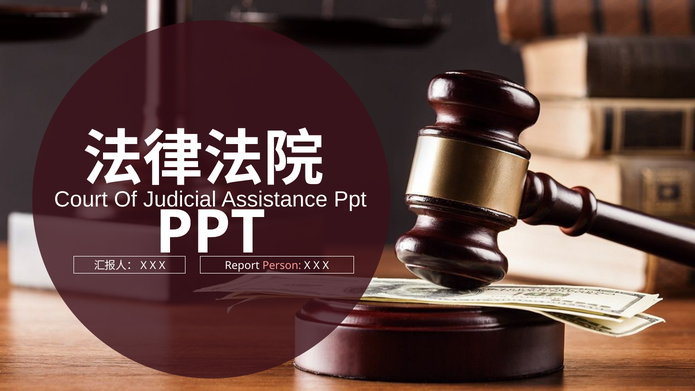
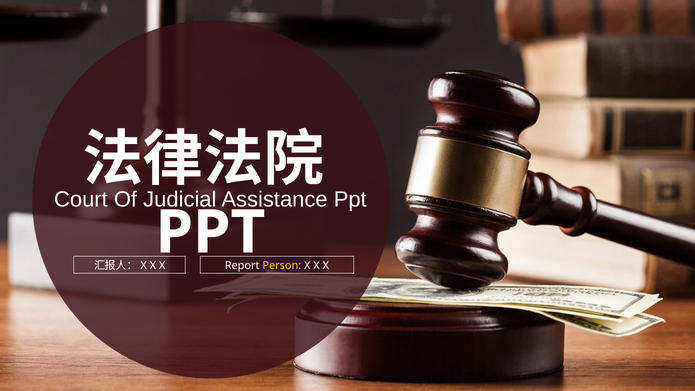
Person colour: pink -> yellow (282, 266)
